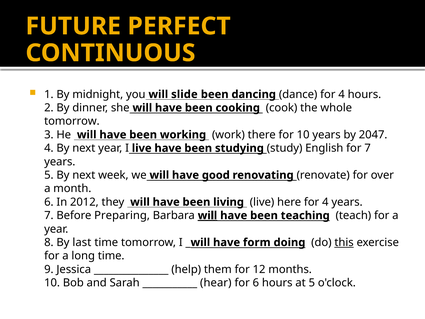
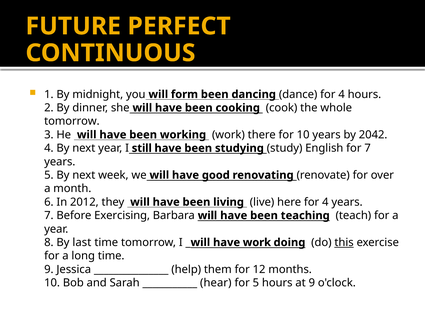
slide: slide -> form (184, 94)
2047: 2047 -> 2042 (373, 135)
I live: live -> still (142, 148)
Preparing: Preparing -> Exercising (122, 215)
will underline: present -> none (208, 215)
have form: form -> work (257, 242)
for 6: 6 -> 5 (256, 283)
at 5: 5 -> 9 (312, 283)
